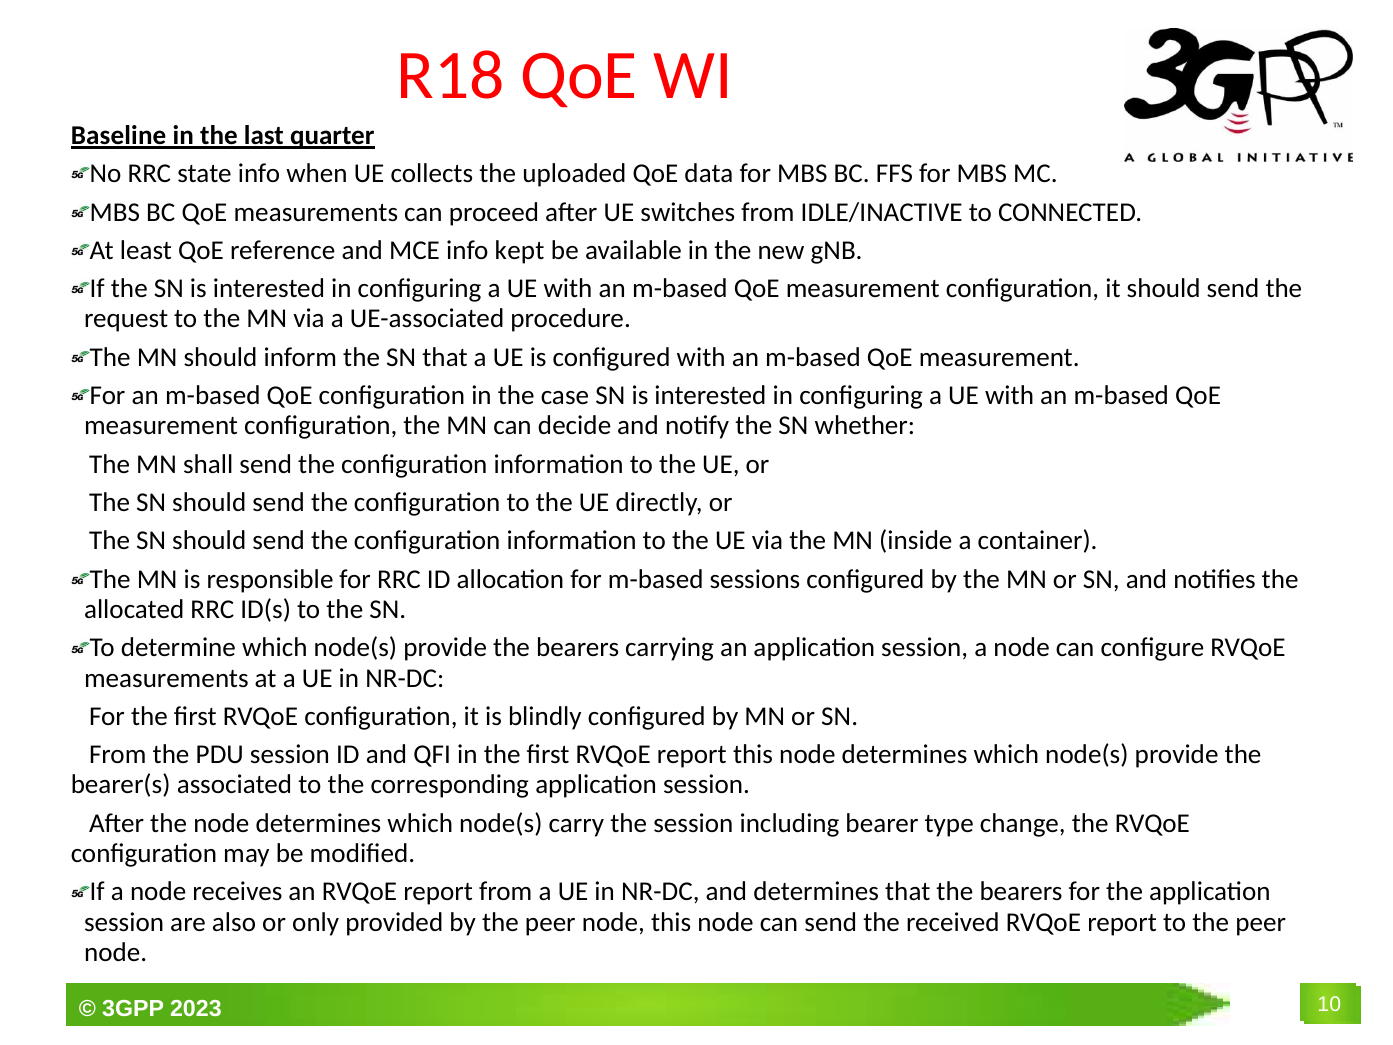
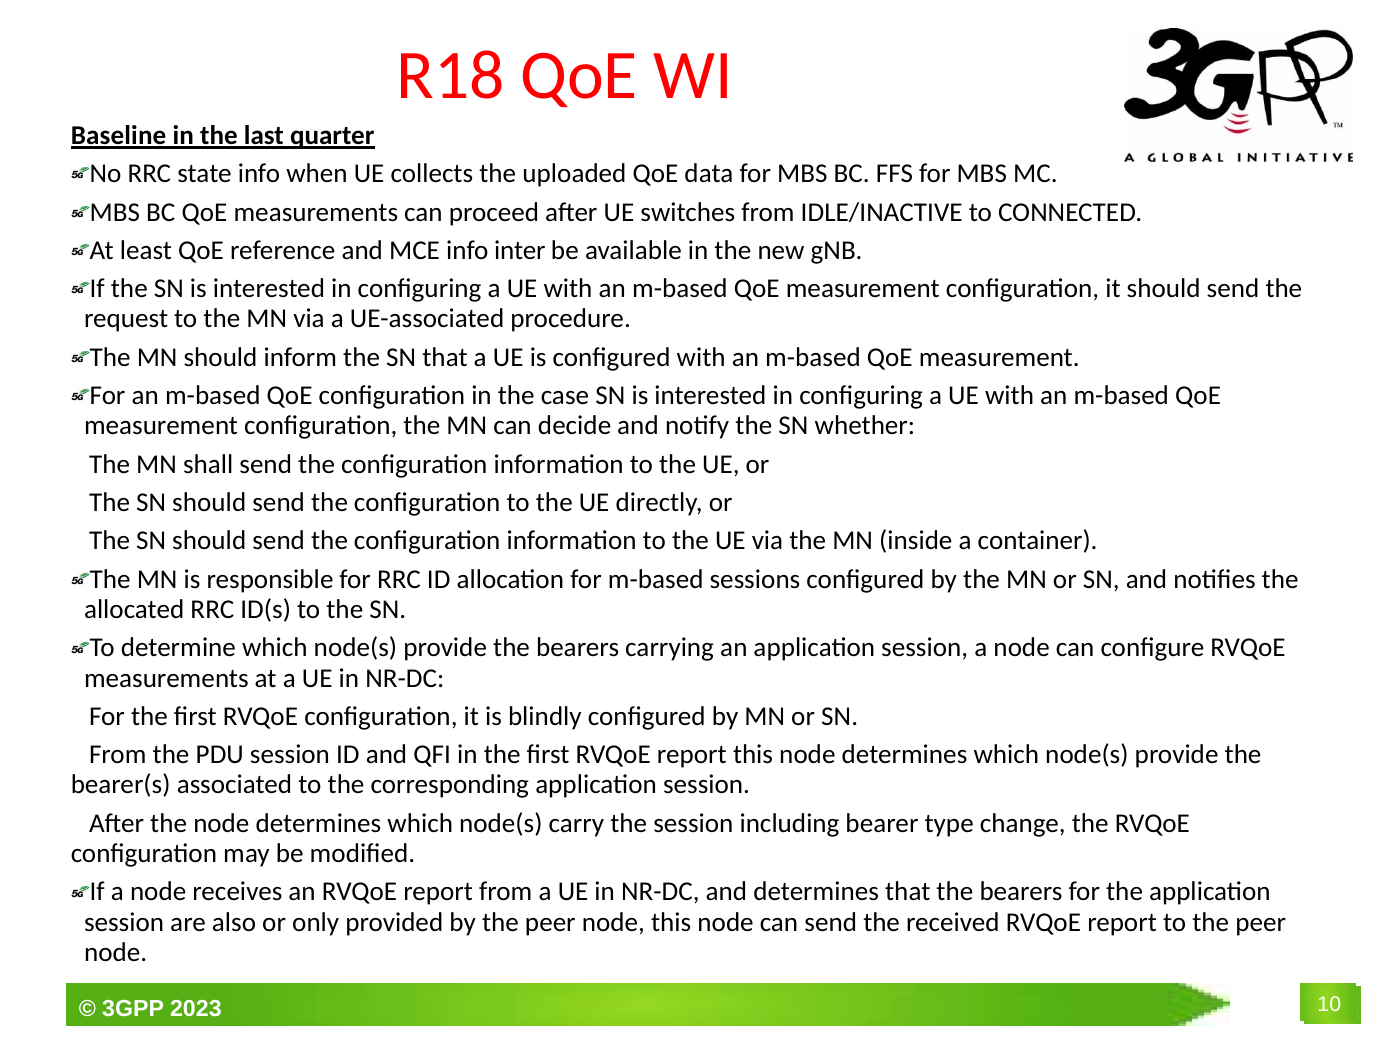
kept: kept -> inter (520, 250)
